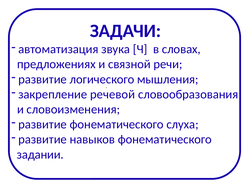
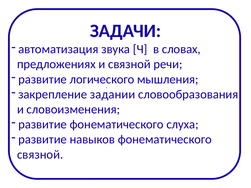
речевой: речевой -> задании (113, 94)
задании: задании -> связной (40, 155)
